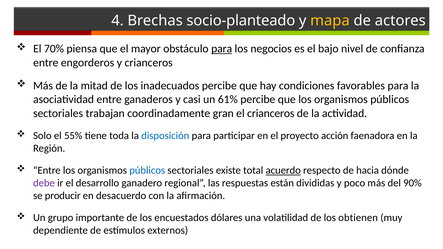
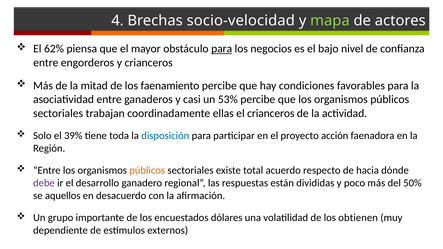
socio-planteado: socio-planteado -> socio-velocidad (241, 21)
mapa colour: yellow -> light green (330, 21)
70%: 70% -> 62% (54, 49)
inadecuados: inadecuados -> faenamiento (170, 86)
61%: 61% -> 53% (228, 100)
gran: gran -> ellas (223, 113)
55%: 55% -> 39% (73, 136)
públicos colour: blue -> orange (147, 171)
acuerdo underline: present -> none (283, 171)
90%: 90% -> 50% (412, 183)
producir: producir -> aquellos (63, 196)
